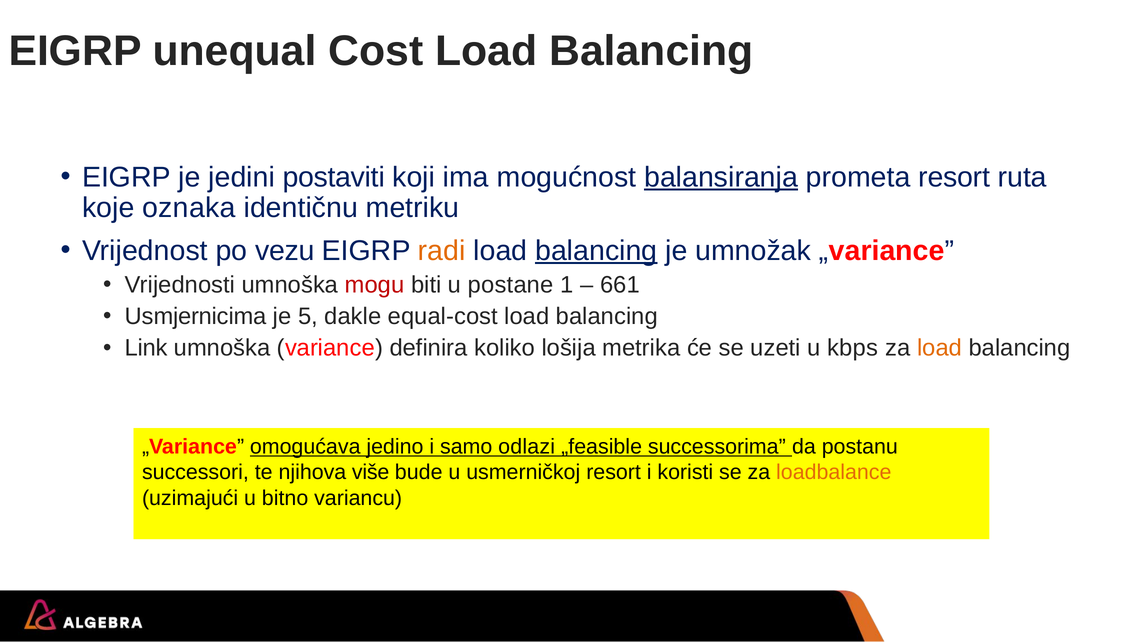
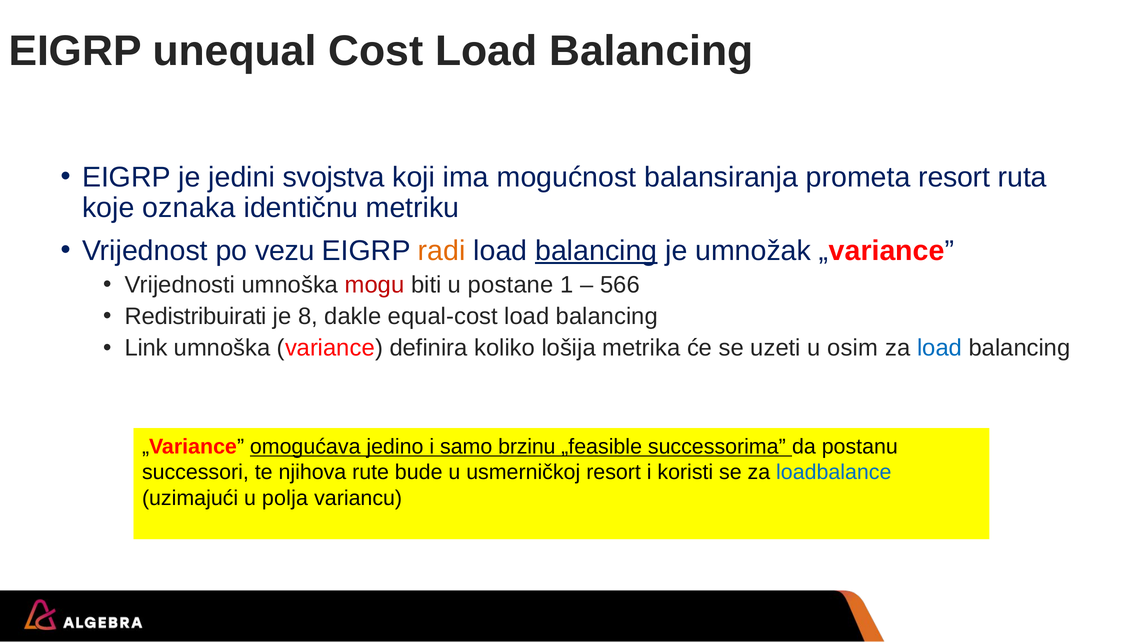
postaviti: postaviti -> svojstva (334, 177)
balansiranja underline: present -> none (721, 177)
661: 661 -> 566 (620, 285)
Usmjernicima: Usmjernicima -> Redistribuirati (196, 316)
5: 5 -> 8 (308, 316)
kbps: kbps -> osim (853, 348)
load colour: orange -> blue (940, 348)
odlazi: odlazi -> brzinu (527, 447)
više: više -> rute (371, 472)
loadbalance colour: orange -> blue (834, 472)
bitno: bitno -> polja (285, 498)
